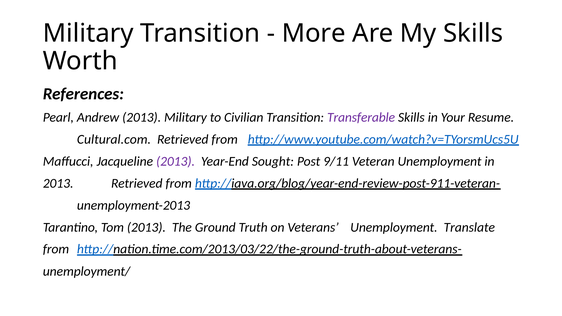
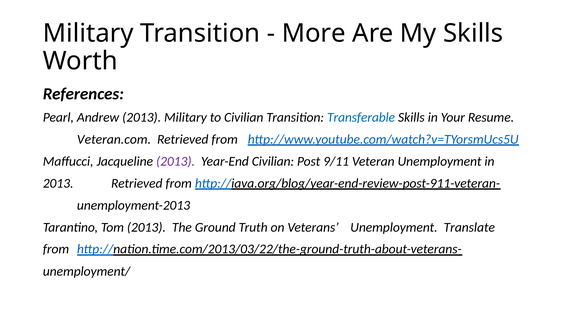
Transferable colour: purple -> blue (361, 117)
Cultural.com: Cultural.com -> Veteran.com (114, 139)
Year-End Sought: Sought -> Civilian (273, 162)
